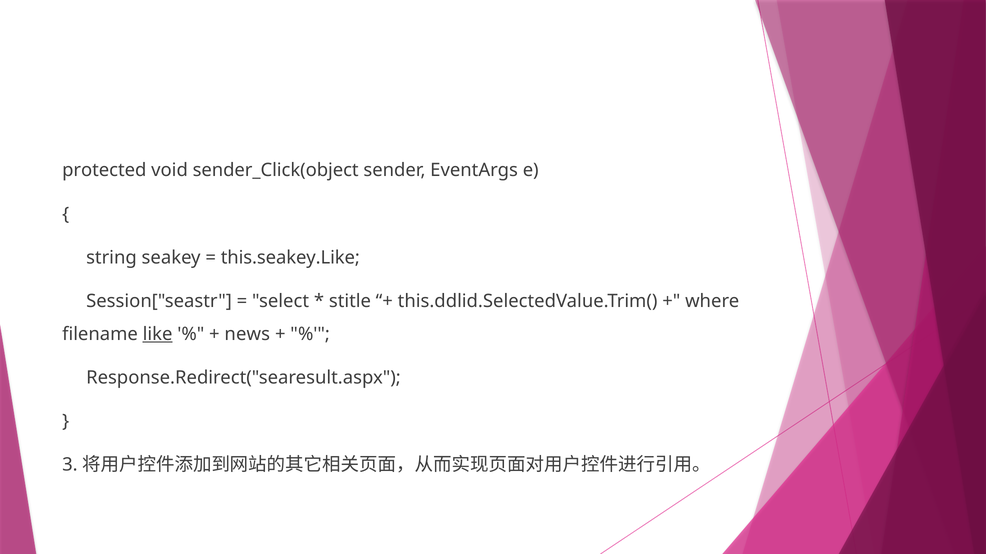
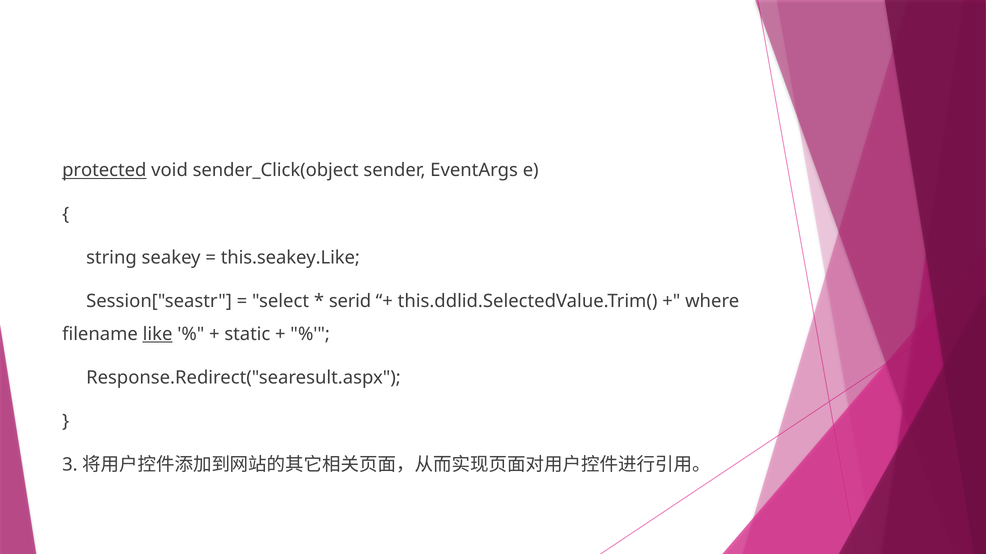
protected underline: none -> present (104, 171)
stitle: stitle -> serid (350, 301)
news: news -> static (247, 335)
